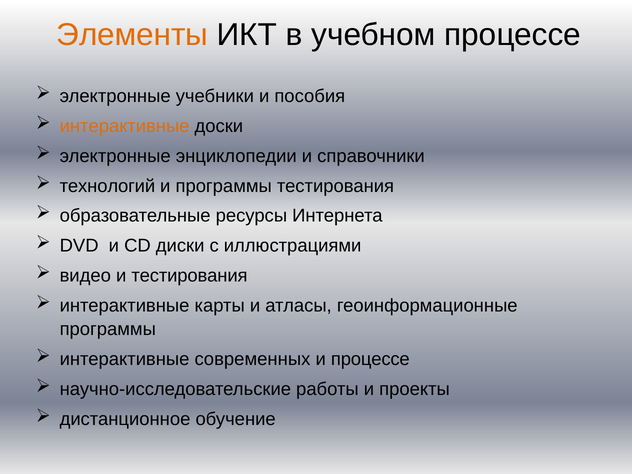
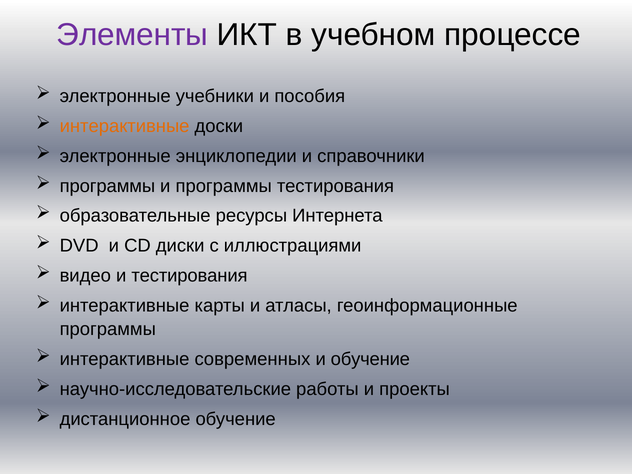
Элементы colour: orange -> purple (132, 35)
технологий: технологий -> программы (107, 186)
и процессе: процессе -> обучение (370, 359)
